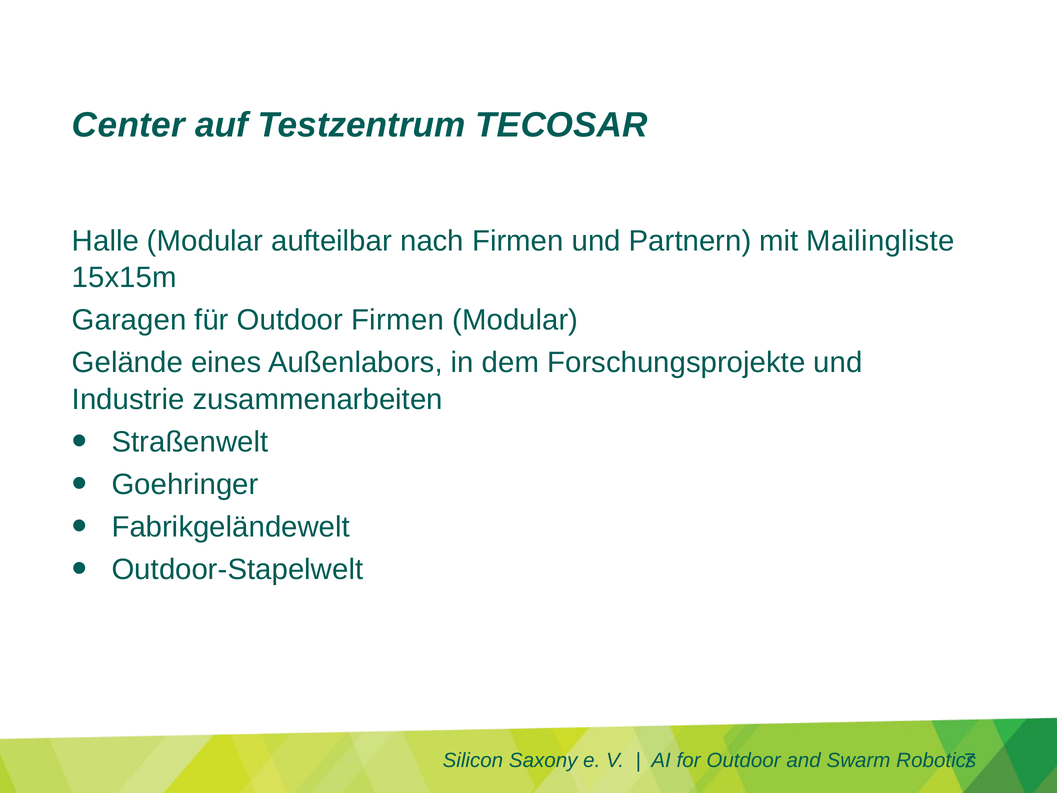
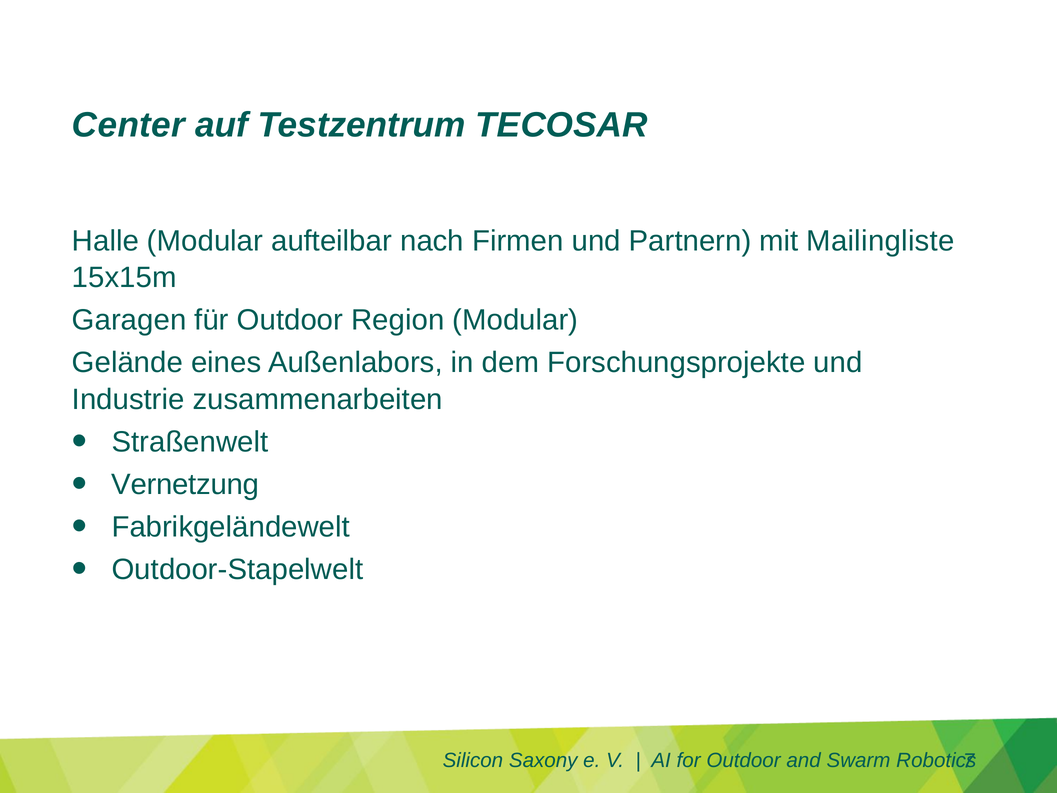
Outdoor Firmen: Firmen -> Region (398, 320)
Goehringer: Goehringer -> Vernetzung (185, 484)
